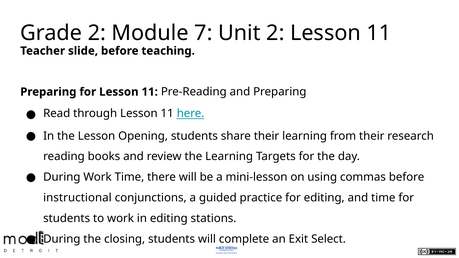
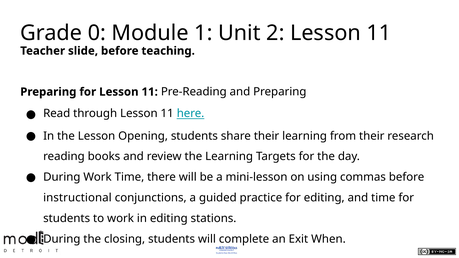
Grade 2: 2 -> 0 (97, 33)
7: 7 -> 1 (203, 33)
Select: Select -> When (328, 239)
